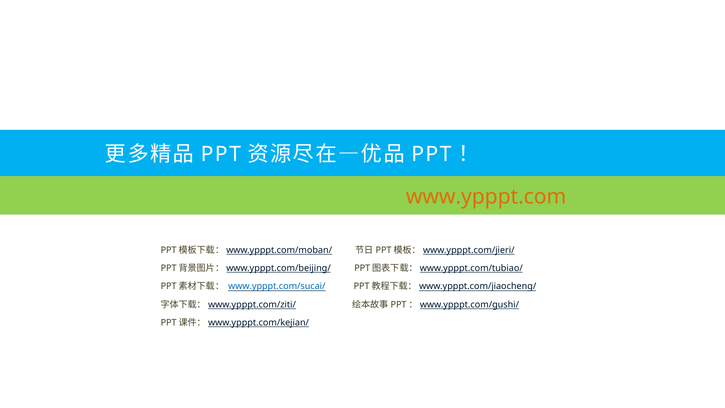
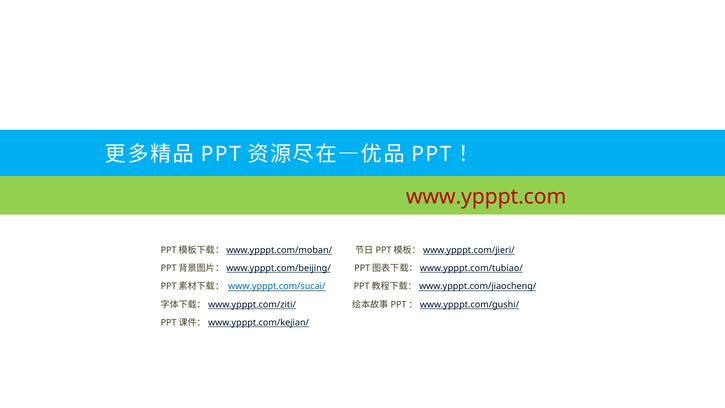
www.ypppt.com colour: orange -> red (486, 196)
